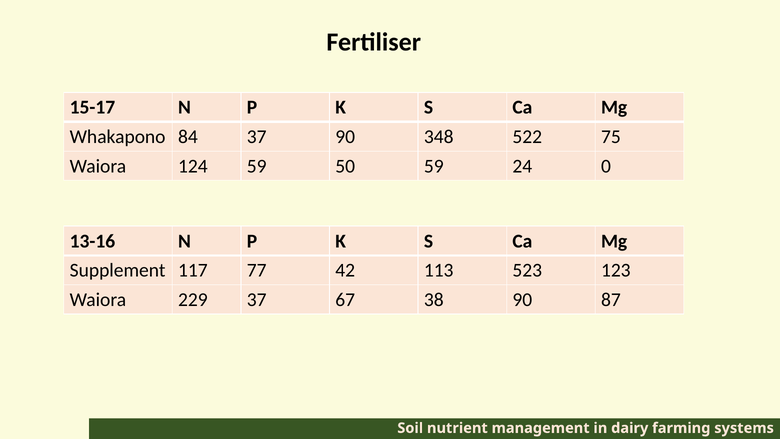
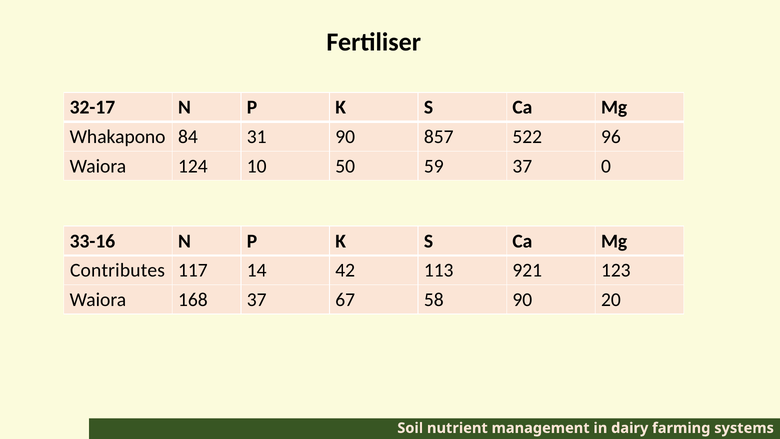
15-17: 15-17 -> 32-17 (92, 107)
84 37: 37 -> 31 (257, 137)
348: 348 -> 857 (439, 137)
75: 75 -> 96 (611, 137)
124 59: 59 -> 10 (257, 166)
59 24: 24 -> 37 (522, 166)
13-16: 13-16 -> 33-16 (92, 241)
Supplement: Supplement -> Contributes (118, 270)
77: 77 -> 14 (257, 270)
523: 523 -> 921 (527, 270)
229: 229 -> 168 (193, 299)
38: 38 -> 58 (434, 299)
87: 87 -> 20 (611, 299)
